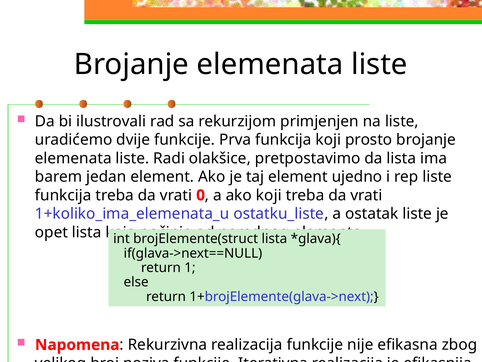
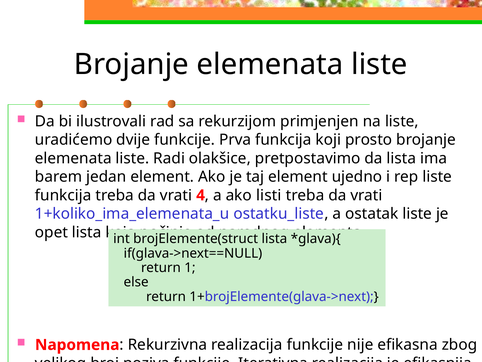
0: 0 -> 4 (201, 195)
ako koji: koji -> listi (269, 195)
